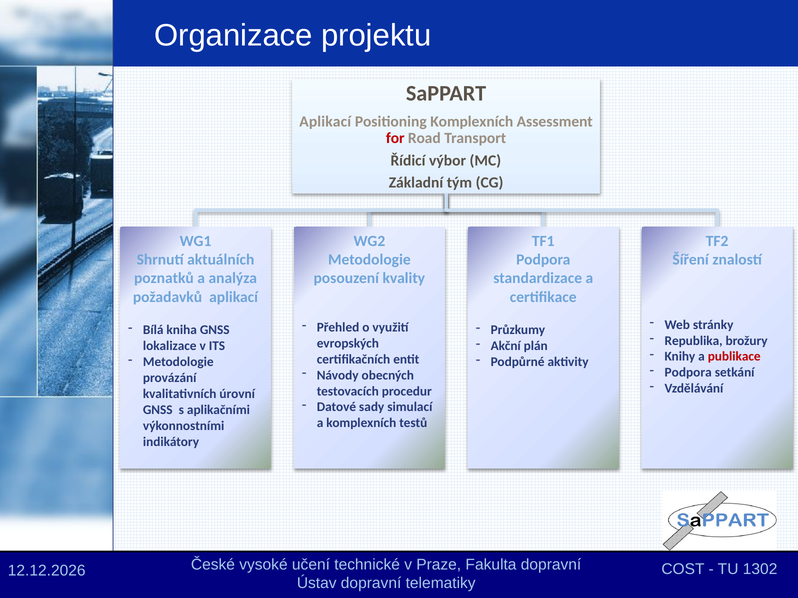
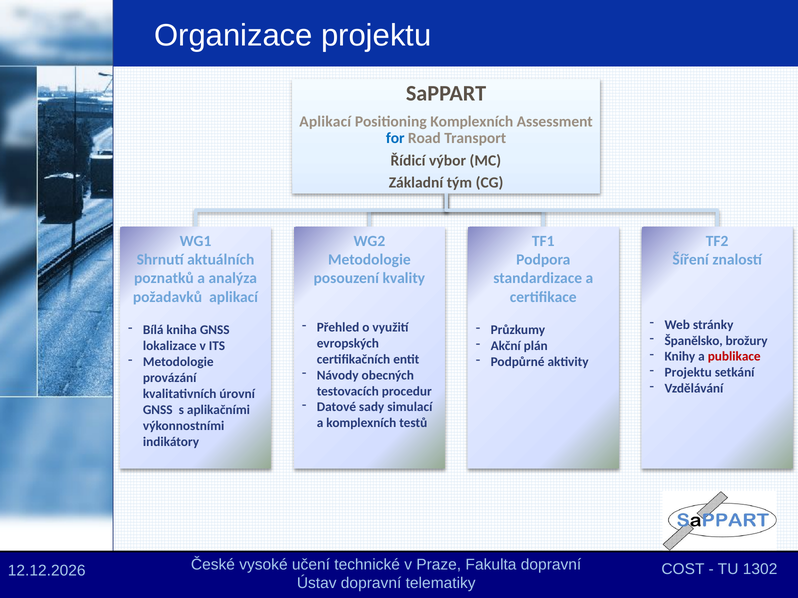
for colour: red -> blue (395, 138)
Republika: Republika -> Španělsko (694, 341)
Podpora: Podpora -> Projektu (688, 373)
